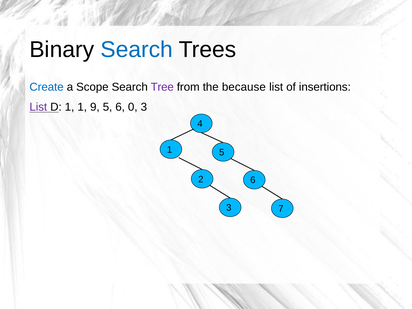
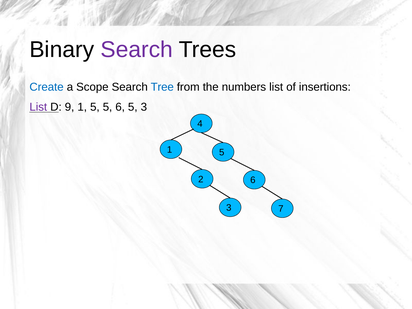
Search colour: blue -> purple (137, 50)
Tree colour: purple -> blue (162, 87)
because: because -> numbers (244, 87)
D 1: 1 -> 9 (70, 107)
1 9: 9 -> 5 (95, 107)
6 0: 0 -> 5 (133, 107)
